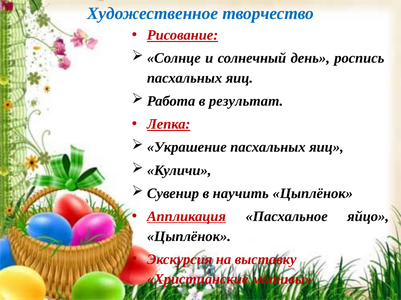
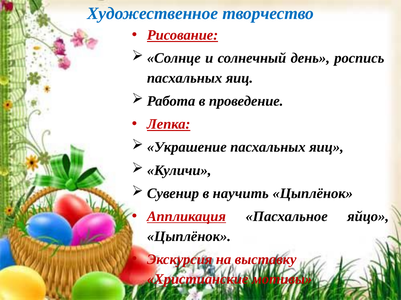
результат: результат -> проведение (246, 101)
